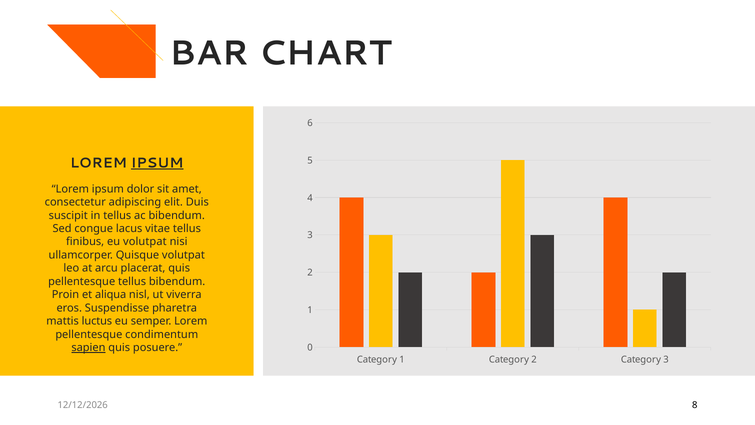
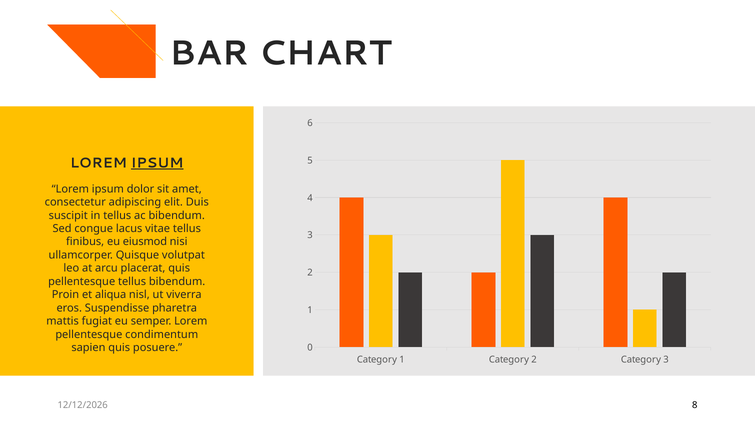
eu volutpat: volutpat -> eiusmod (145, 242)
luctus: luctus -> fugiat (97, 321)
sapien underline: present -> none (88, 347)
